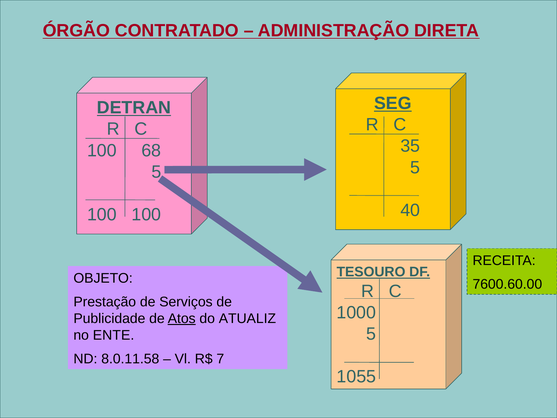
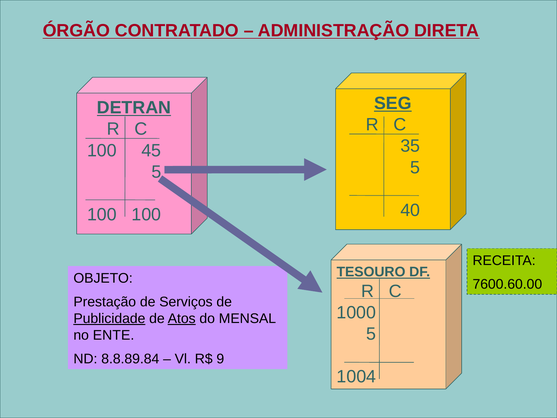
68: 68 -> 45 (151, 150)
Publicidade underline: none -> present (109, 318)
ATUALIZ: ATUALIZ -> MENSAL (247, 318)
8.0.11.58: 8.0.11.58 -> 8.8.89.84 (130, 359)
7: 7 -> 9 (220, 359)
1055: 1055 -> 1004 (356, 377)
